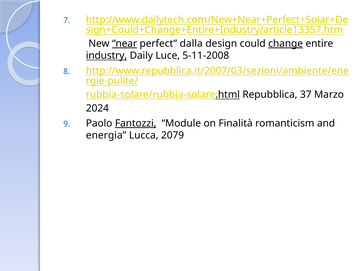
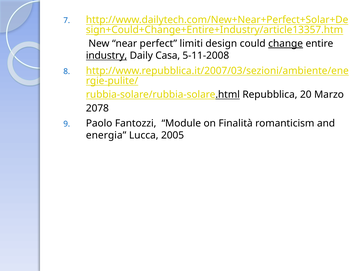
near underline: present -> none (125, 44)
dalla: dalla -> limiti (191, 44)
Luce: Luce -> Casa (168, 56)
37: 37 -> 20 (306, 94)
2024: 2024 -> 2078 (97, 108)
Fantozzi underline: present -> none (136, 123)
2079: 2079 -> 2005 (173, 135)
